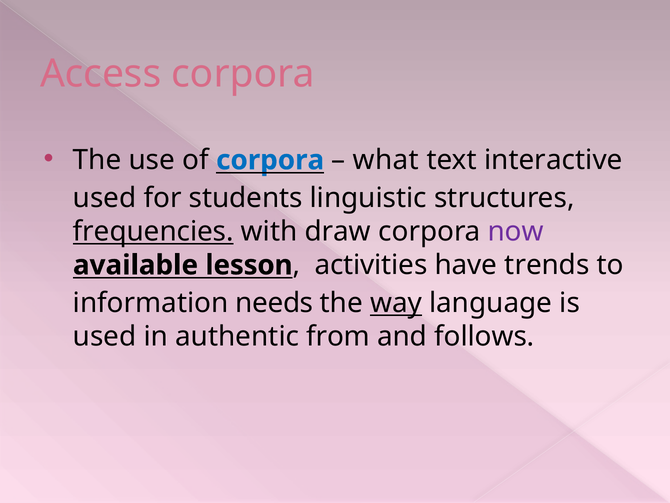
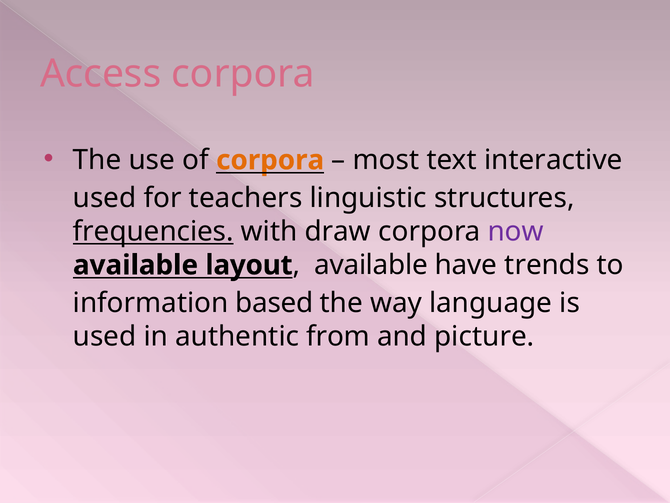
corpora colour: blue -> orange (270, 160)
what: what -> most (386, 160)
students: students -> teachers (246, 198)
lesson: lesson -> layout (249, 265)
activities: activities -> available (371, 265)
needs: needs -> based (274, 303)
way underline: present -> none (396, 303)
follows: follows -> picture (484, 336)
